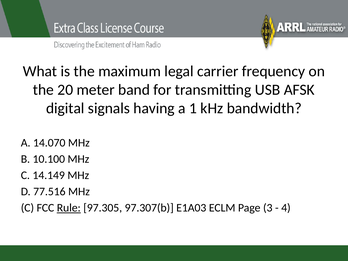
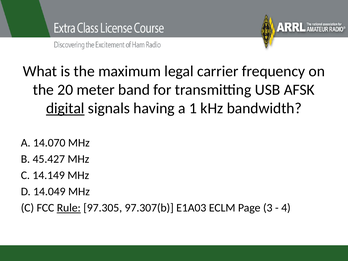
digital underline: none -> present (65, 108)
10.100: 10.100 -> 45.427 (49, 159)
77.516: 77.516 -> 14.049 (49, 192)
